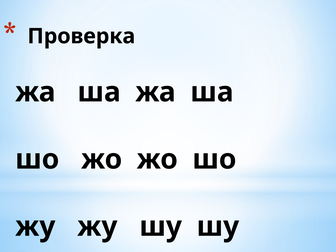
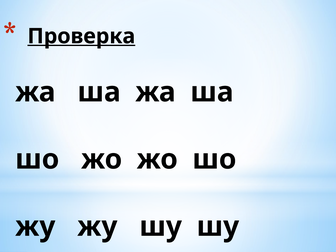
Проверка underline: none -> present (81, 36)
